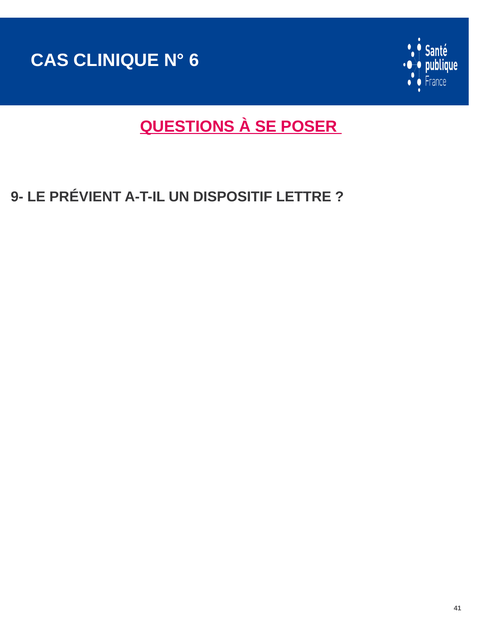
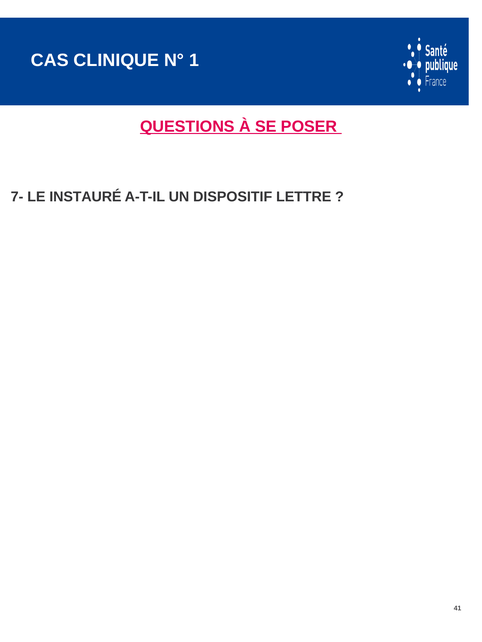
6: 6 -> 1 (194, 60)
9-: 9- -> 7- (17, 197)
PRÉVIENT: PRÉVIENT -> INSTAURÉ (85, 197)
